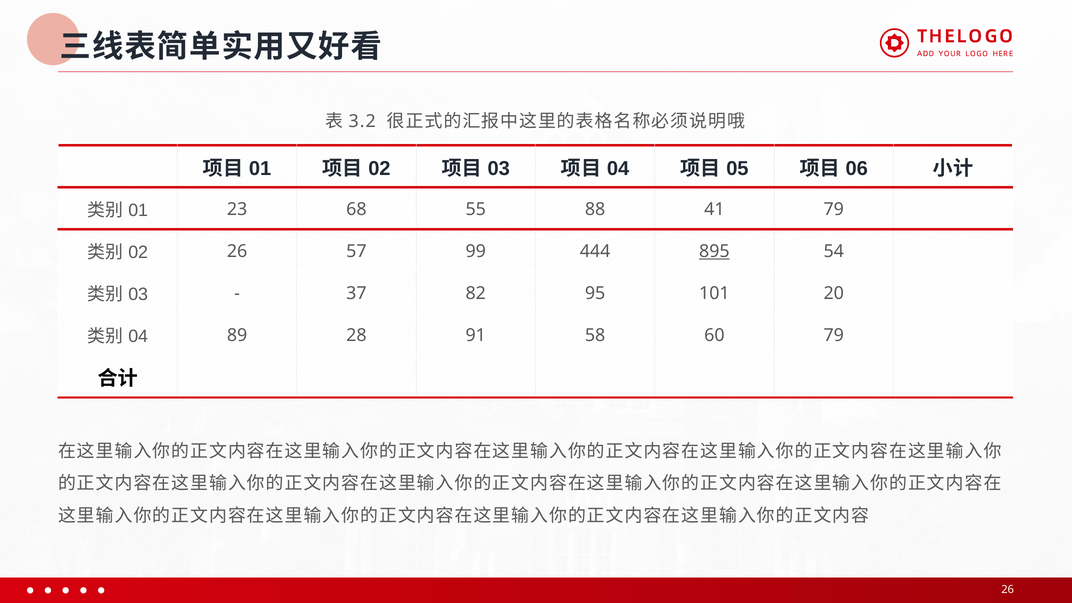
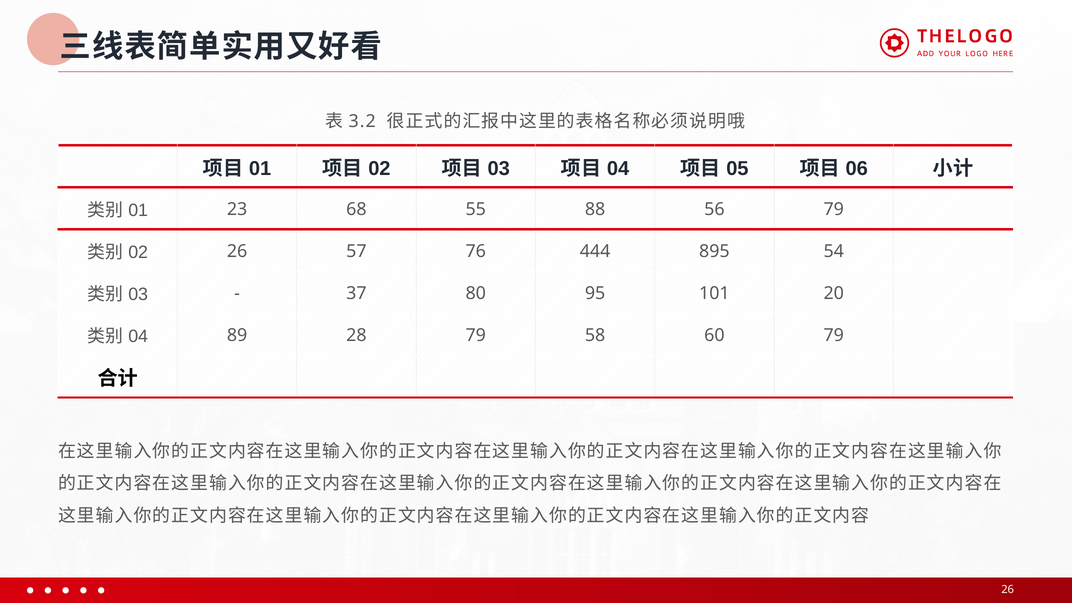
41: 41 -> 56 (714, 209)
99: 99 -> 76 (476, 251)
895 underline: present -> none (714, 251)
82: 82 -> 80 (476, 293)
28 91: 91 -> 79 (476, 335)
